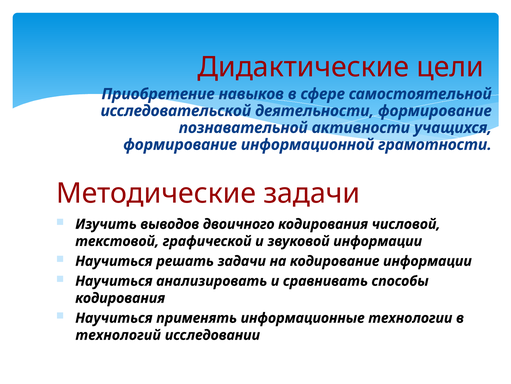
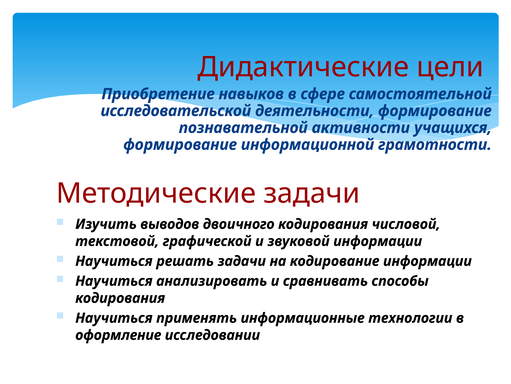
технологий: технологий -> оформление (118, 335)
